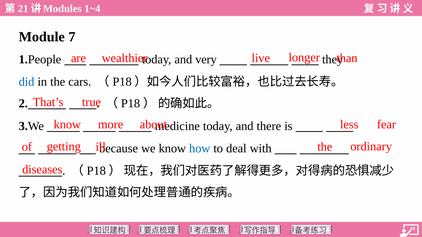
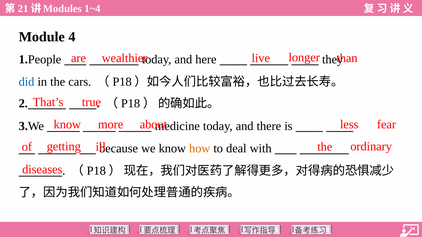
7: 7 -> 4 (72, 37)
very: very -> here (206, 60)
how colour: blue -> orange (200, 149)
